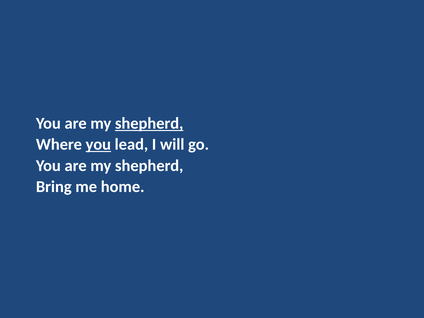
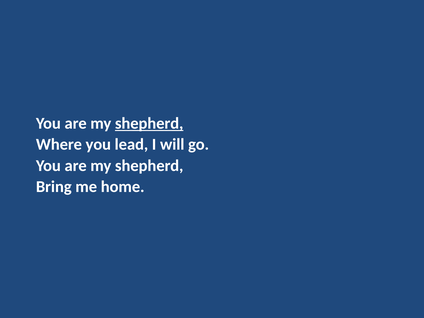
you underline: present -> none (98, 144)
